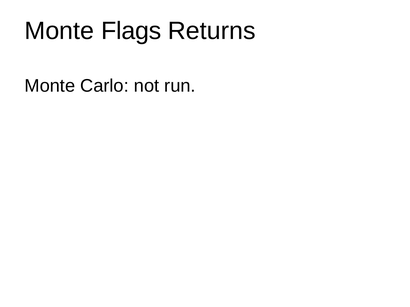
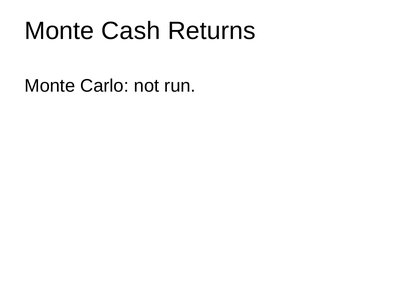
Flags: Flags -> Cash (131, 31)
